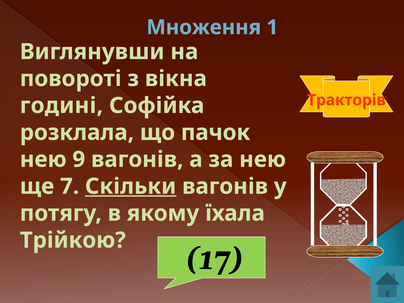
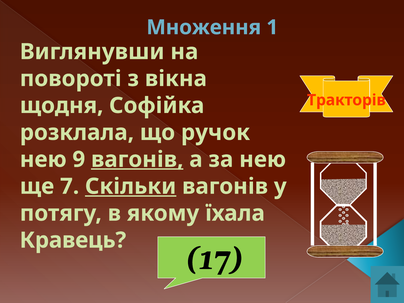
годині: годині -> щодня (62, 106)
пачок: пачок -> ручок (215, 133)
вагонів underline: none -> present (137, 159)
Трійкою: Трійкою -> Кравець (73, 240)
